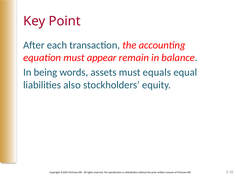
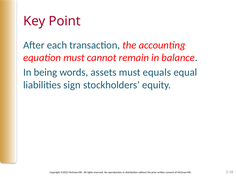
appear: appear -> cannot (102, 58)
also: also -> sign (72, 85)
